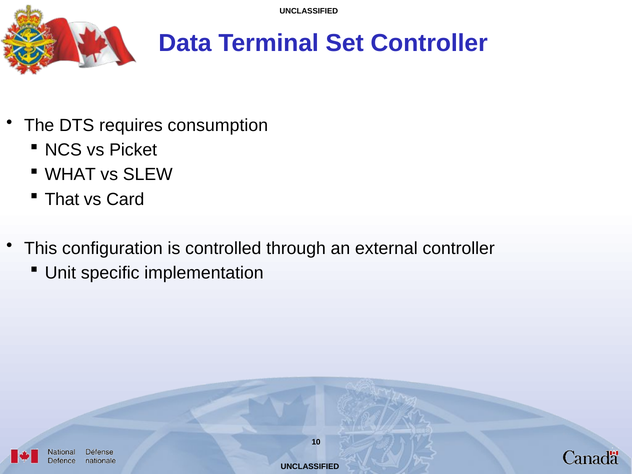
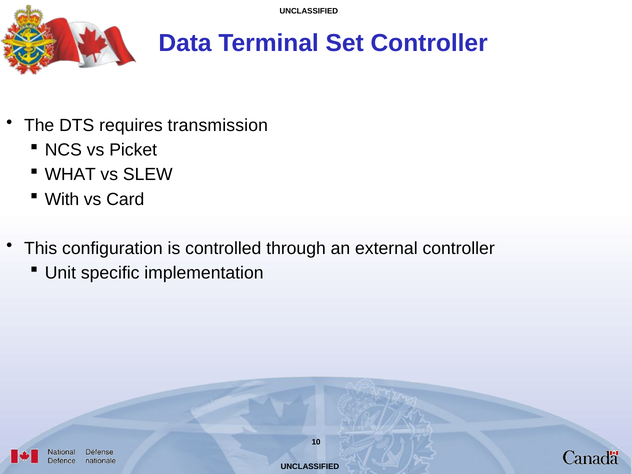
consumption: consumption -> transmission (218, 126)
That: That -> With (62, 199)
